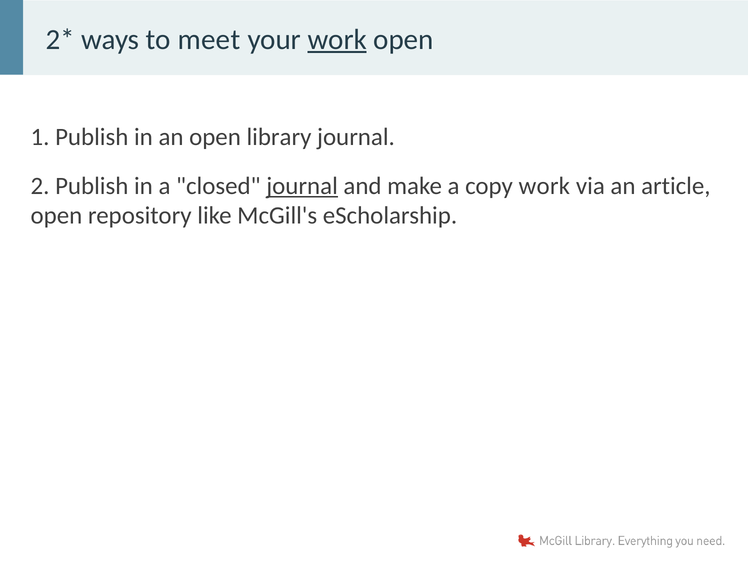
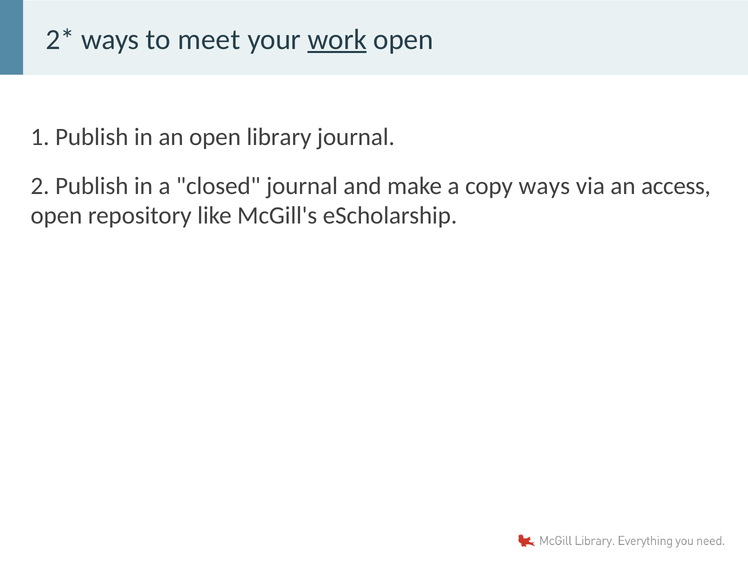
journal underline: present -> none (302, 186)
copy work: work -> ways (544, 186)
article: article -> access (676, 186)
